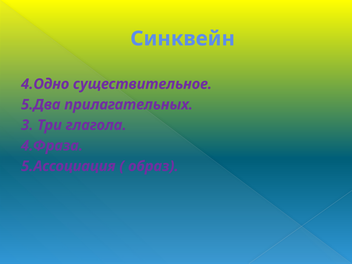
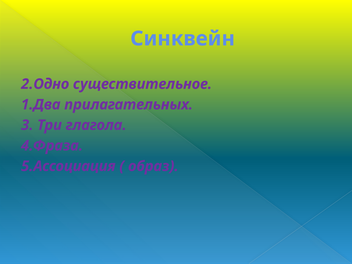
4.Одно: 4.Одно -> 2.Одно (45, 84)
5.Два: 5.Два -> 1.Два (41, 105)
